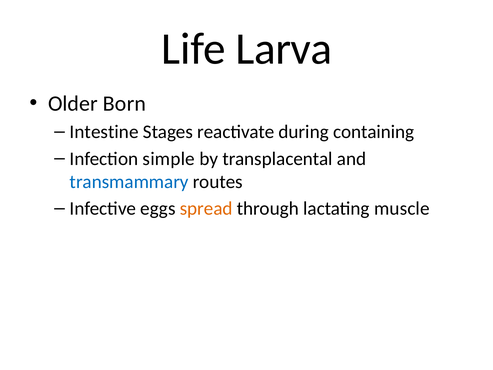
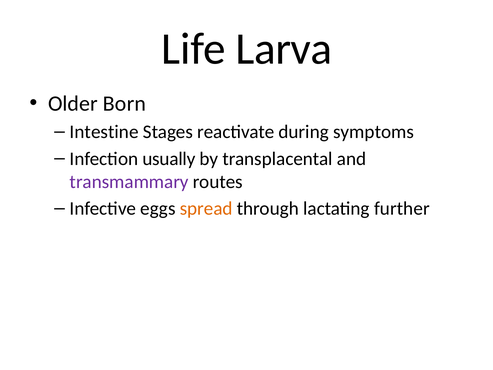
containing: containing -> symptoms (374, 132)
simple: simple -> usually (169, 159)
transmammary colour: blue -> purple (129, 182)
muscle: muscle -> further (402, 208)
